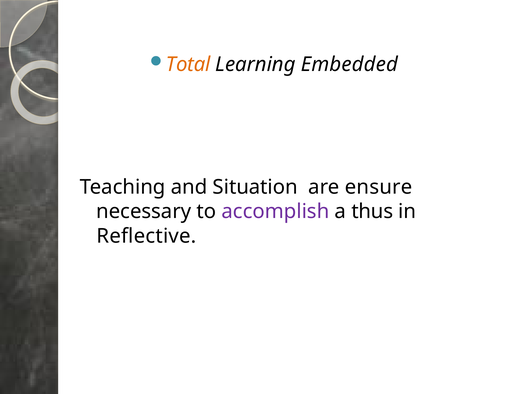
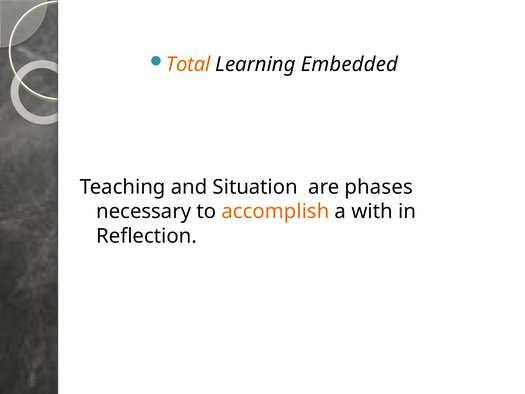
ensure: ensure -> phases (379, 187)
accomplish colour: purple -> orange (275, 211)
thus: thus -> with (372, 211)
Reflective: Reflective -> Reflection (147, 236)
